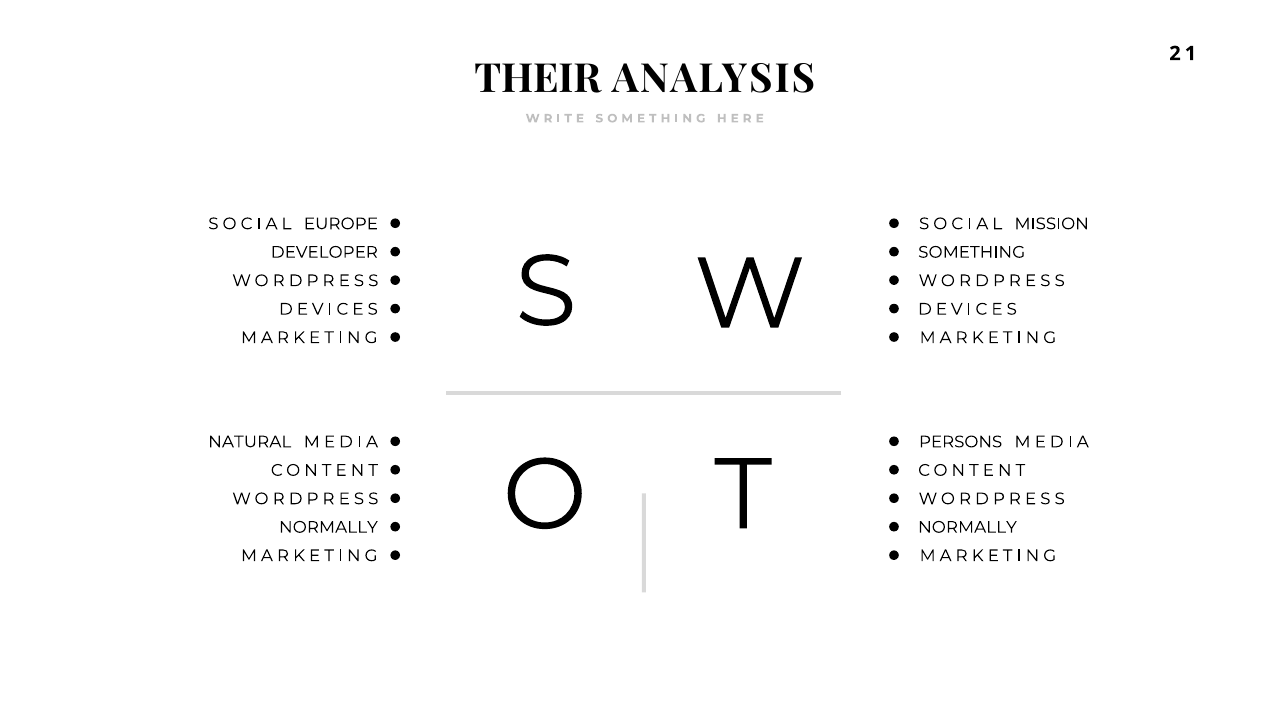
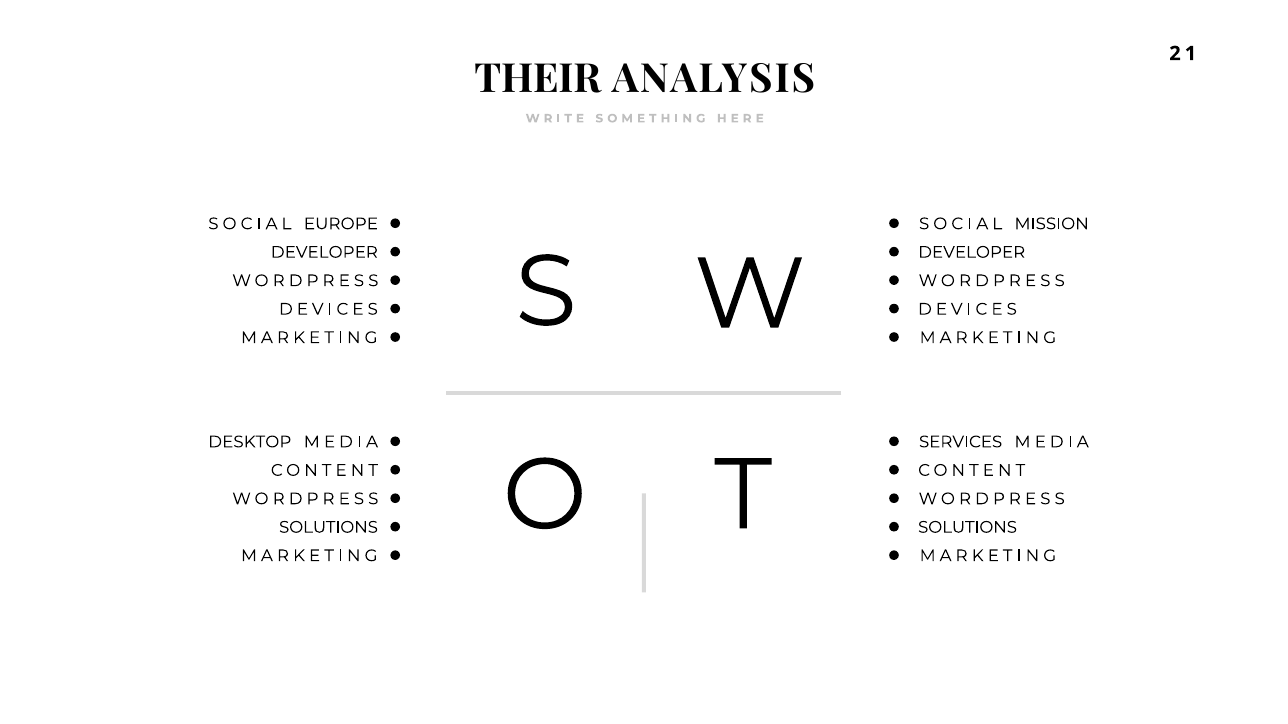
SOMETHING: SOMETHING -> DEVELOPER (972, 252)
NATURAL: NATURAL -> DESKTOP (250, 442)
PERSONS: PERSONS -> SERVICES (961, 442)
NORMALLY: NORMALLY -> SOLUTIONS (329, 528)
NORMALLY: NORMALLY -> SOLUTIONS (968, 528)
